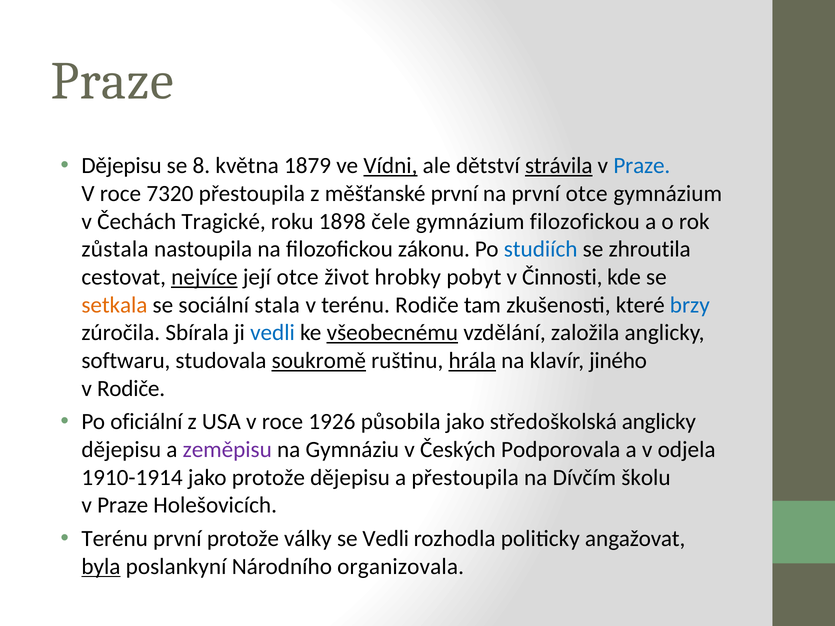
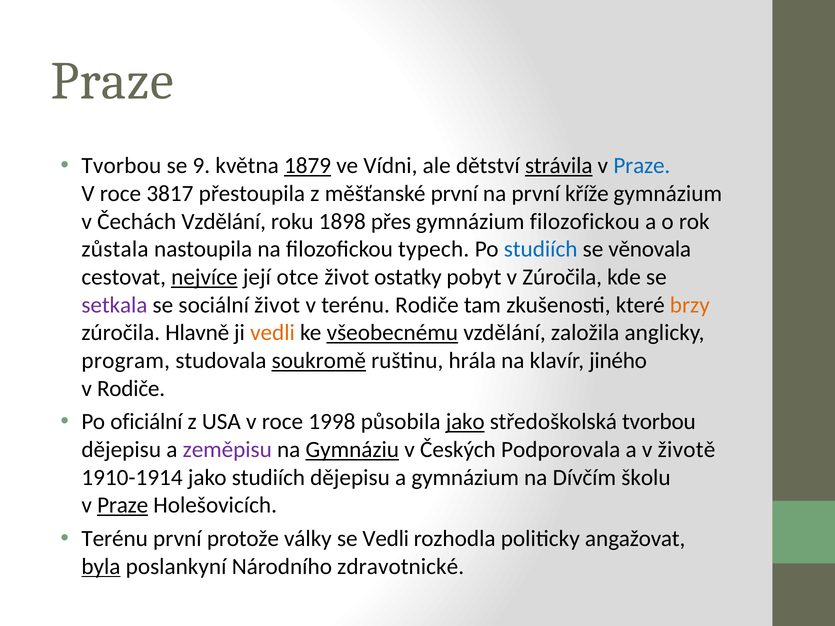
Dějepisu: Dějepisu -> Tvorbou (121, 166)
8: 8 -> 9 (201, 166)
1879 underline: none -> present (308, 166)
Vídni underline: present -> none (390, 166)
7320: 7320 -> 3817 (170, 194)
první otce: otce -> kříže (587, 194)
Čechách Tragické: Tragické -> Vzdělání (224, 222)
čele: čele -> přes (391, 222)
zákonu: zákonu -> typech (434, 249)
zhroutila: zhroutila -> věnovala (650, 249)
hrobky: hrobky -> ostatky (408, 277)
v Činnosti: Činnosti -> Zúročila (562, 277)
setkala colour: orange -> purple (114, 305)
sociální stala: stala -> život (277, 305)
brzy colour: blue -> orange (690, 305)
Sbírala: Sbírala -> Hlavně (197, 333)
vedli colour: blue -> orange (273, 333)
softwaru: softwaru -> program (126, 361)
hrála underline: present -> none (472, 361)
1926: 1926 -> 1998 (332, 422)
jako underline: none -> present (465, 422)
středoškolská anglicky: anglicky -> tvorbou (659, 422)
Gymnáziu underline: none -> present (352, 450)
odjela: odjela -> životě (687, 450)
jako protože: protože -> studiích (268, 478)
a přestoupila: přestoupila -> gymnázium (465, 478)
Praze underline: none -> present (123, 506)
organizovala: organizovala -> zdravotnické (401, 567)
